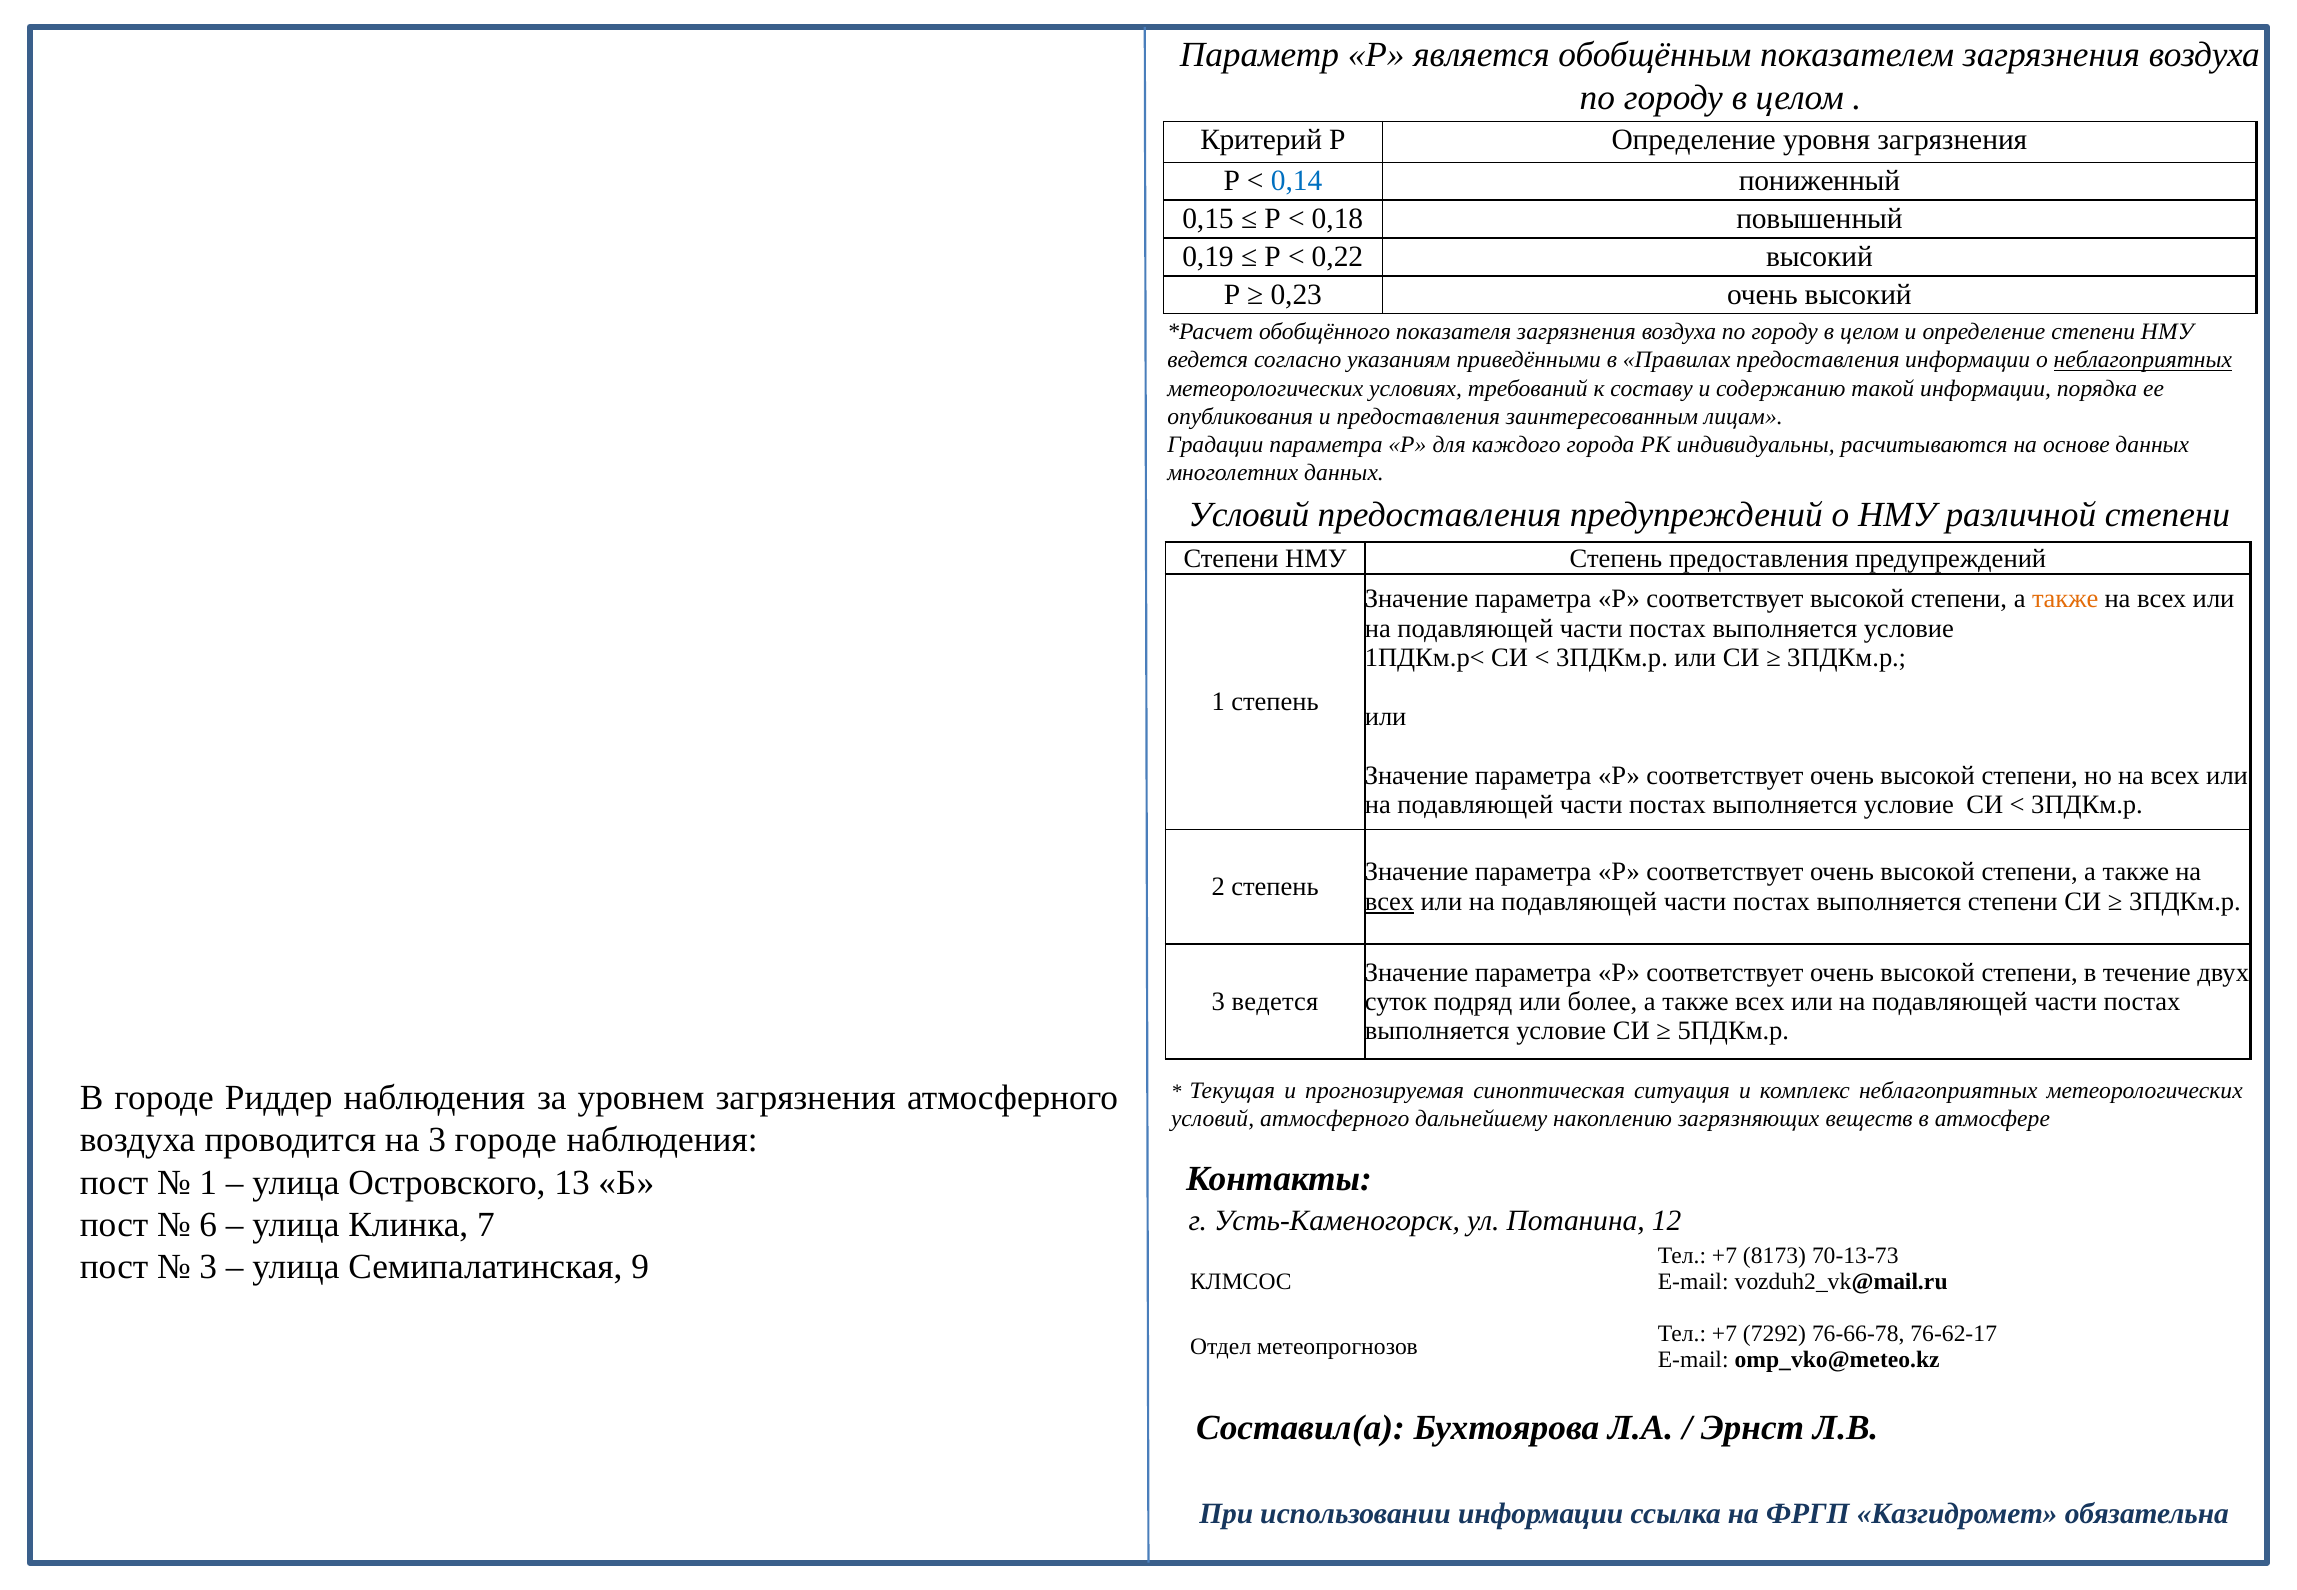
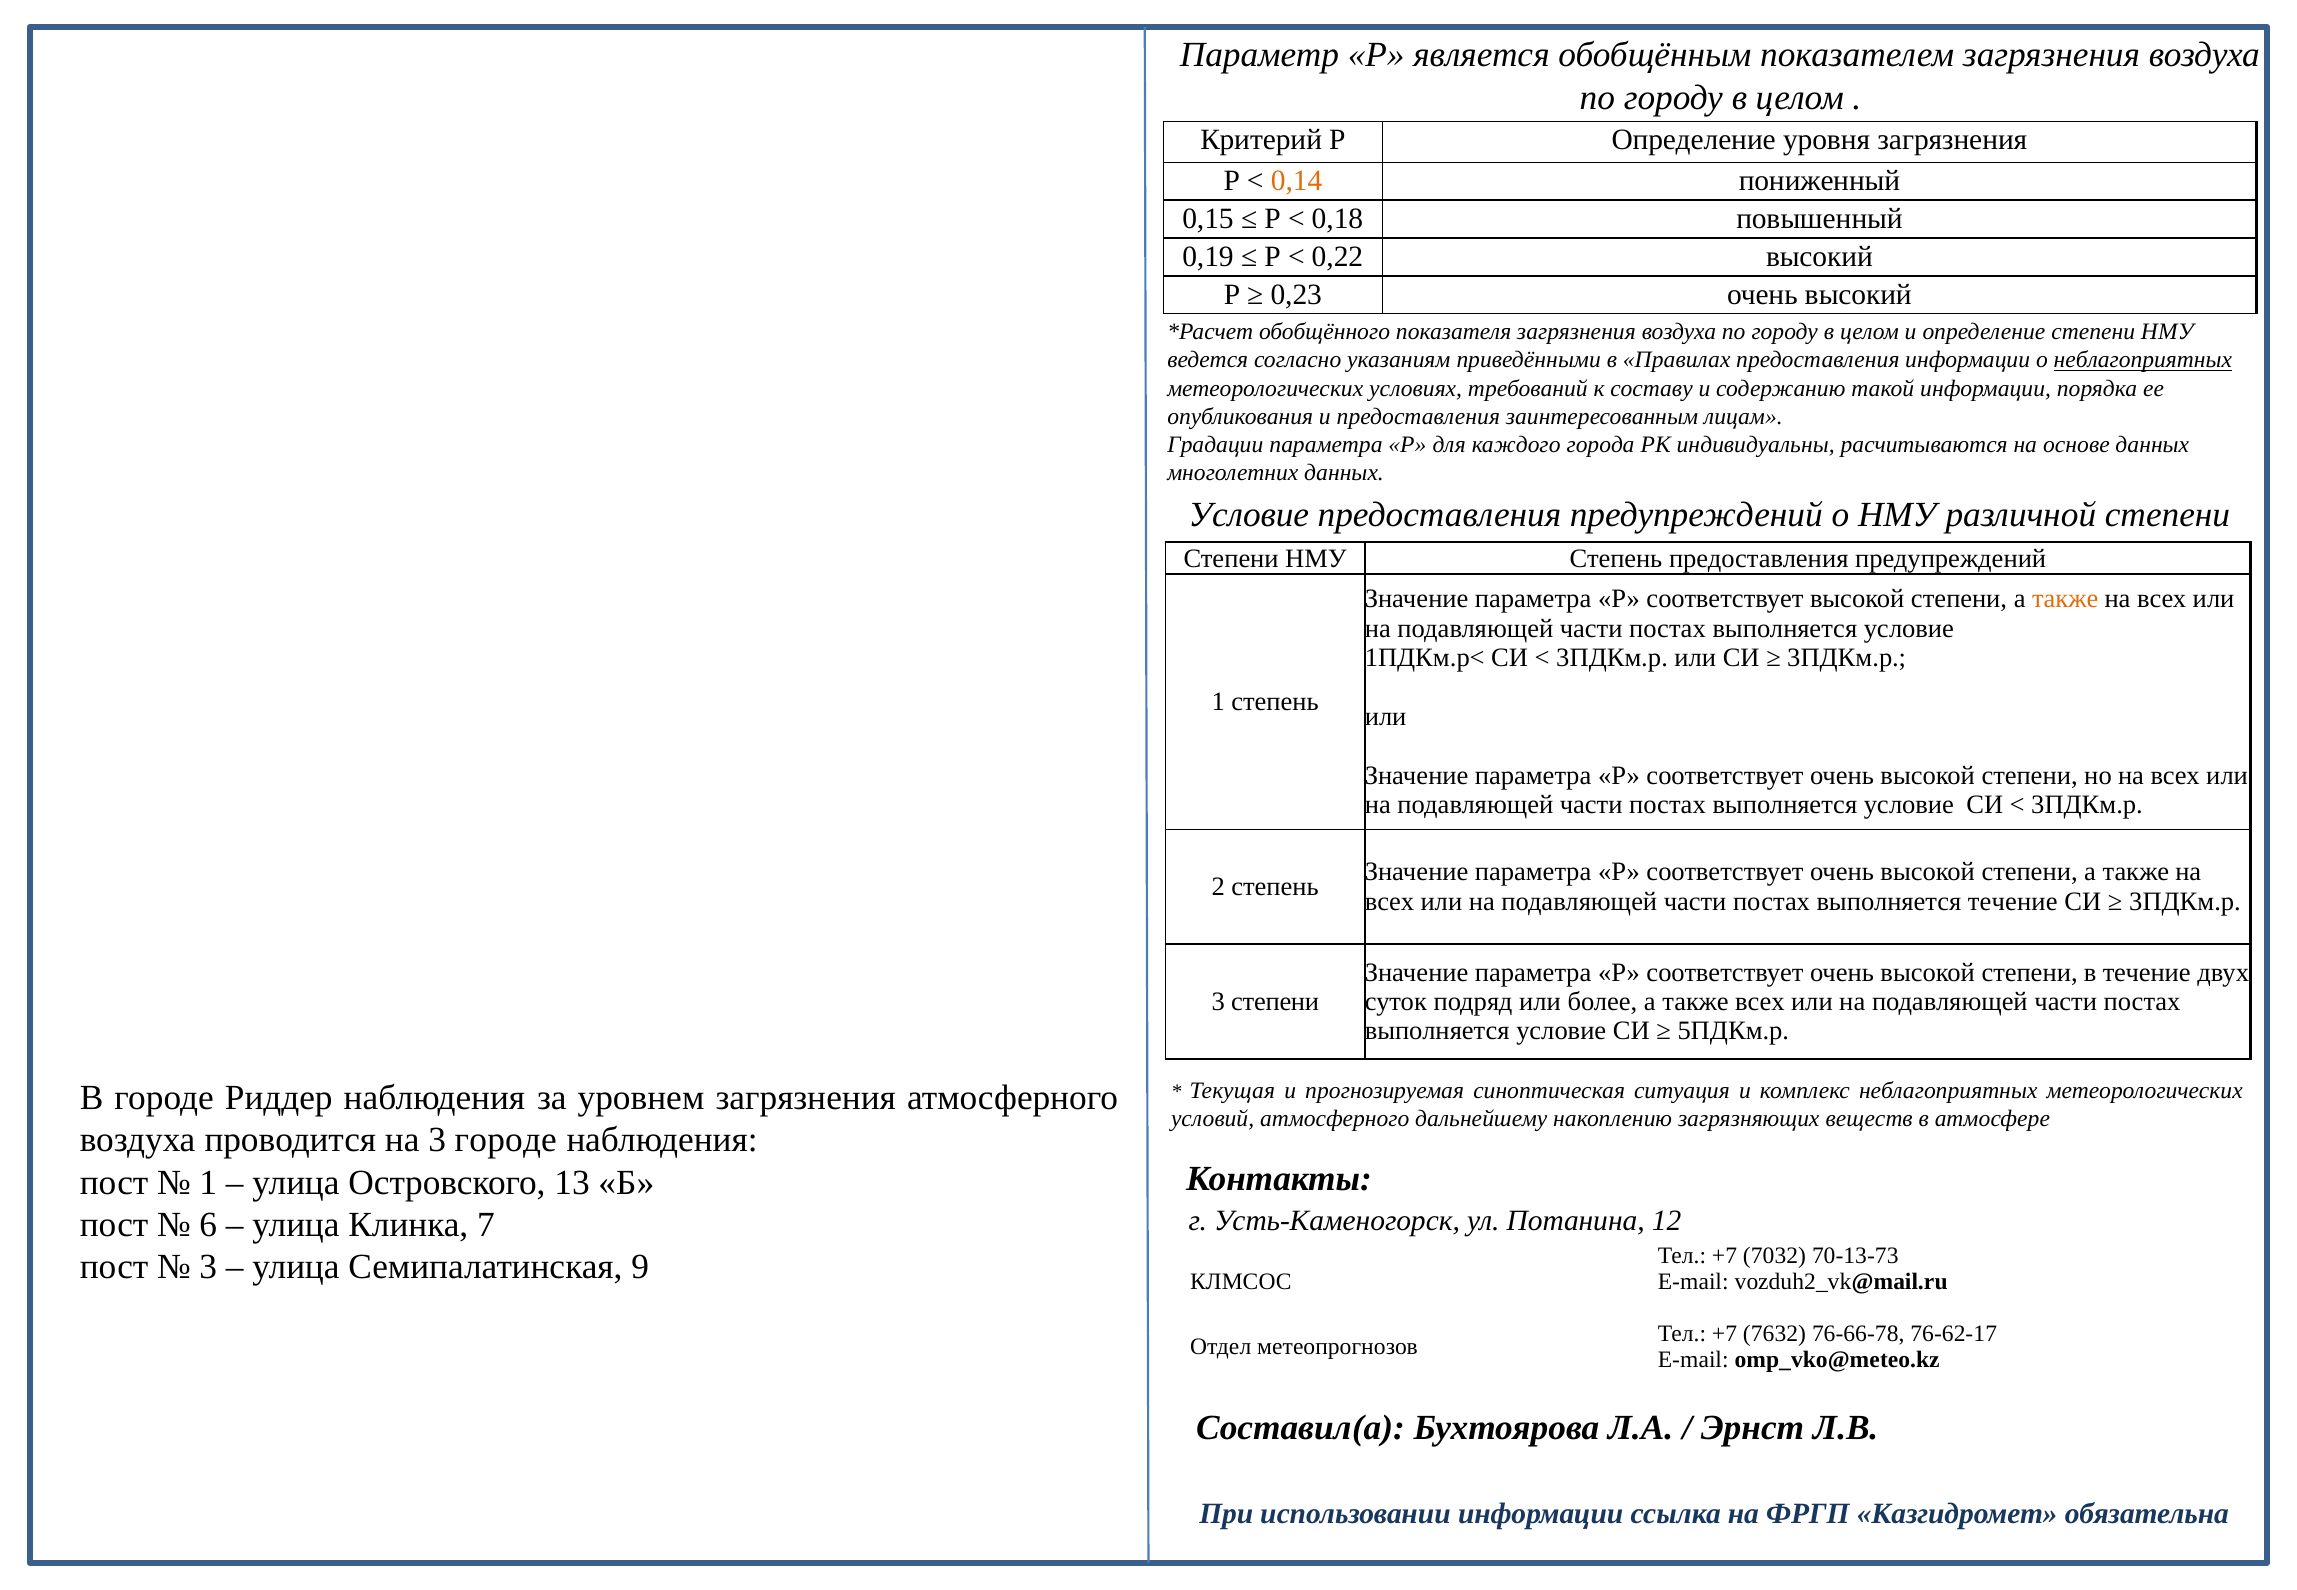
0,14 colour: blue -> orange (1297, 181)
Условий: Условий -> Условие (1249, 515)
всех underline: present -> none (1390, 902)
выполняется степени: степени -> течение (2013, 902)
3 ведется: ведется -> степени (1275, 1002)
8173: 8173 -> 7032 (1775, 1256)
7292: 7292 -> 7632 (1775, 1334)
